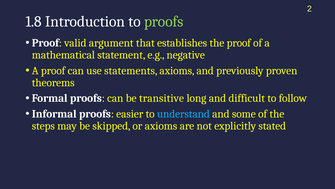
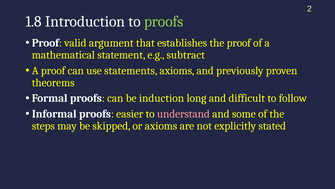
negative: negative -> subtract (186, 55)
transitive: transitive -> induction (162, 98)
understand colour: light blue -> pink (183, 114)
